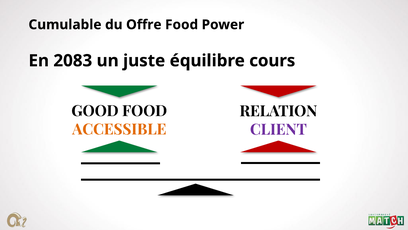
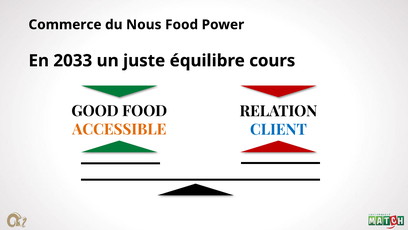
Cumulable: Cumulable -> Commerce (65, 25)
Offre: Offre -> Nous (144, 25)
2083: 2083 -> 2033 (73, 61)
CLIENT colour: purple -> blue (278, 129)
